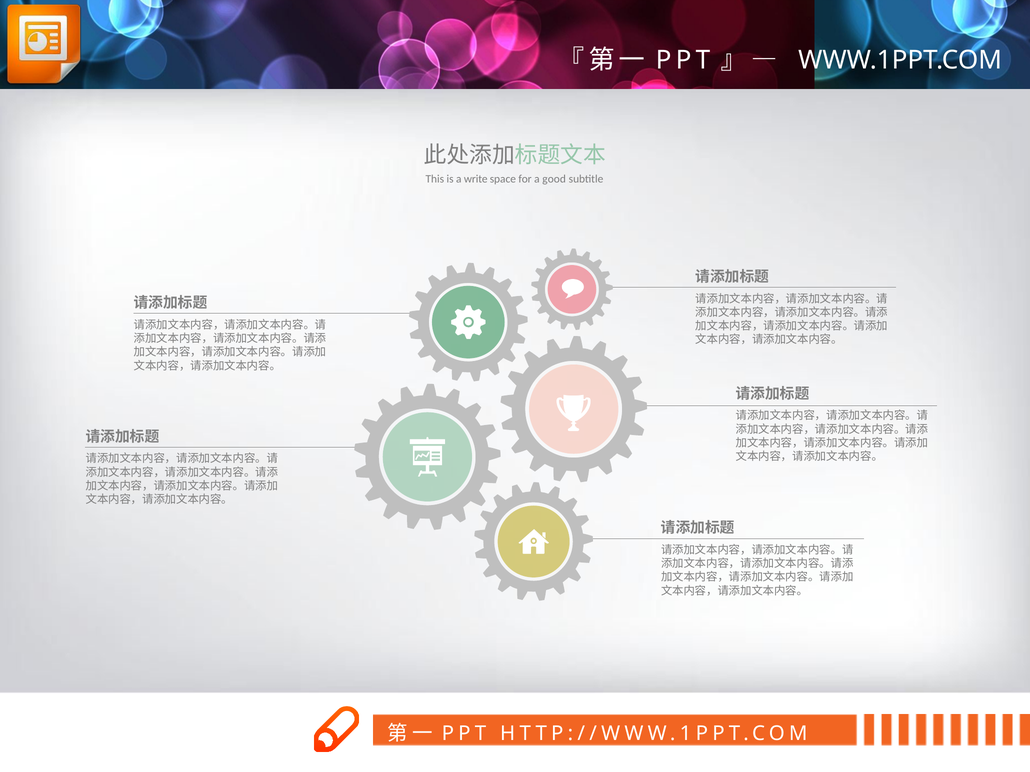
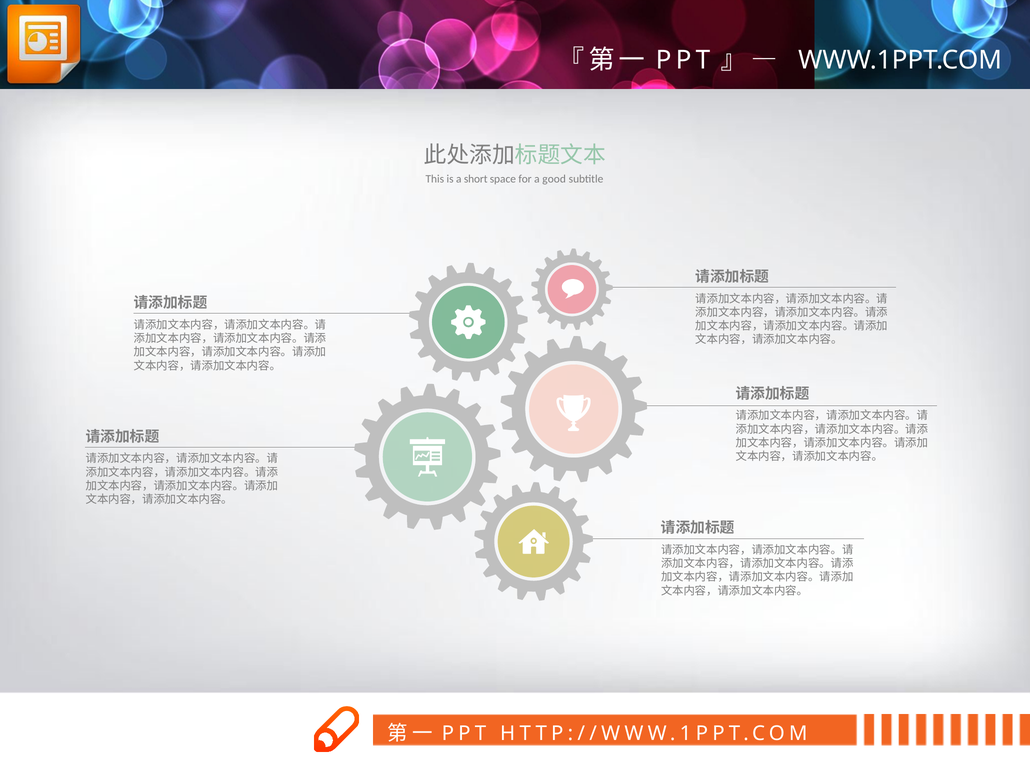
write: write -> short (476, 179)
